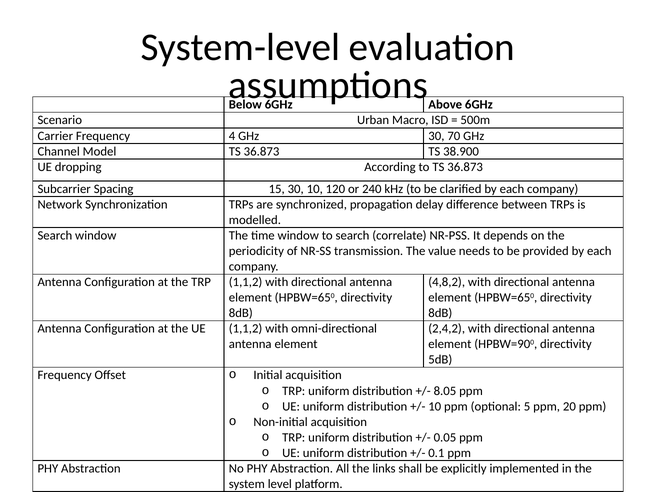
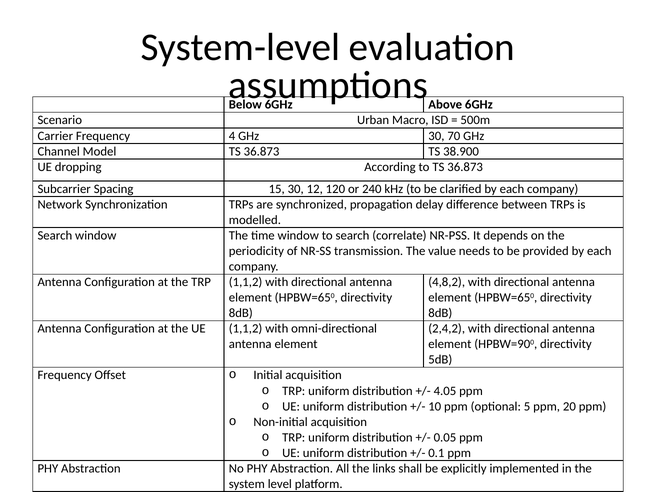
30 10: 10 -> 12 (315, 189)
8.05: 8.05 -> 4.05 (445, 391)
